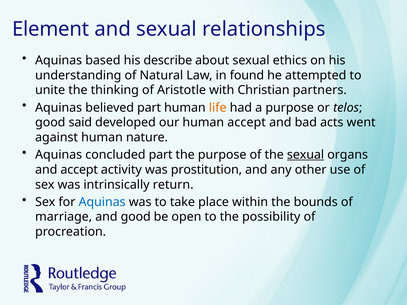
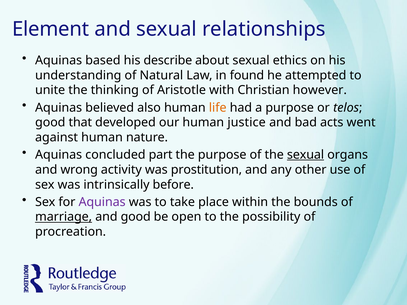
partners: partners -> however (320, 90)
believed part: part -> also (149, 108)
said: said -> that (80, 123)
human accept: accept -> justice (247, 123)
and accept: accept -> wrong (79, 170)
return: return -> before (173, 185)
Aquinas colour: blue -> purple (102, 202)
marriage underline: none -> present (64, 217)
